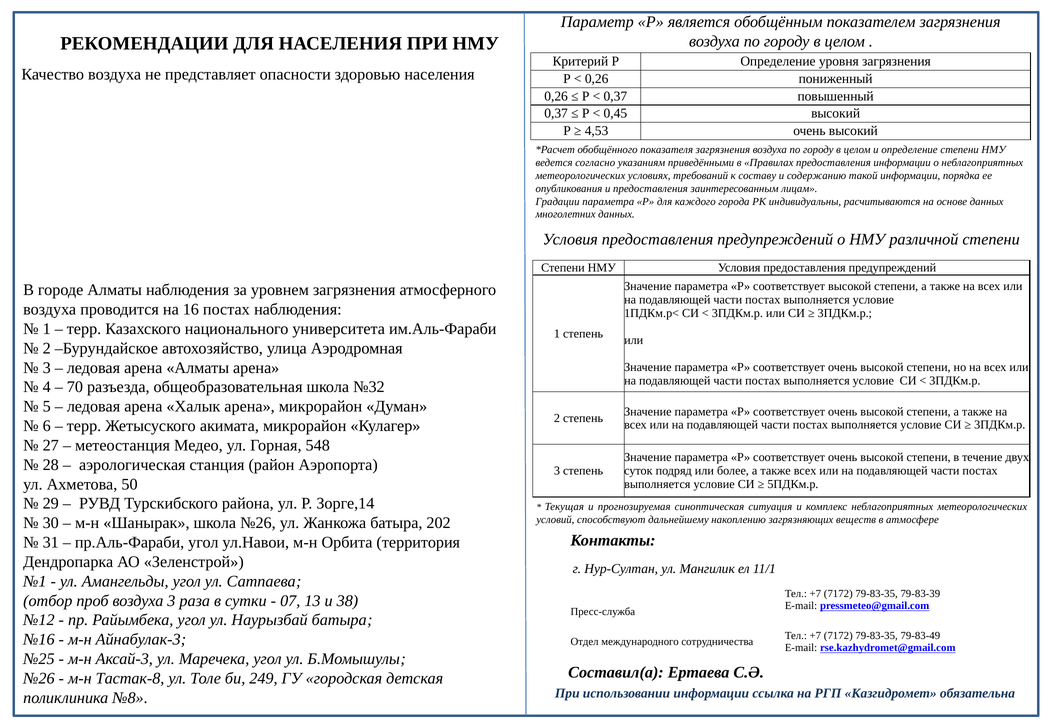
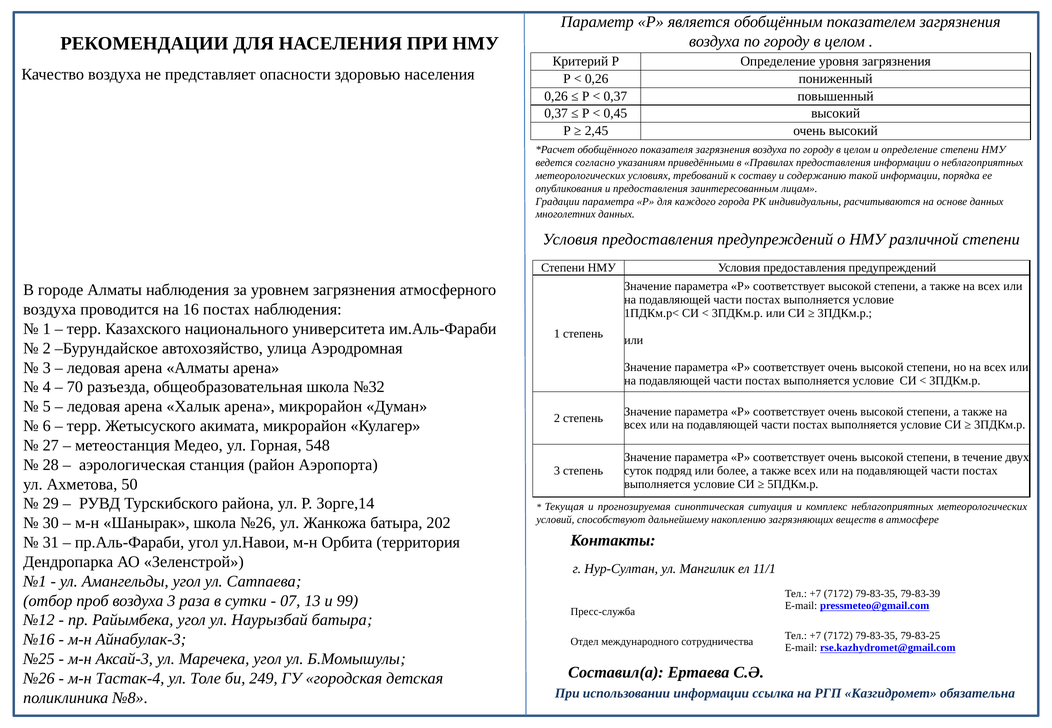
4,53: 4,53 -> 2,45 (597, 131)
38: 38 -> 99 (347, 601)
79-83-49: 79-83-49 -> 79-83-25 (920, 636)
Тастак-8: Тастак-8 -> Тастак-4 (130, 679)
